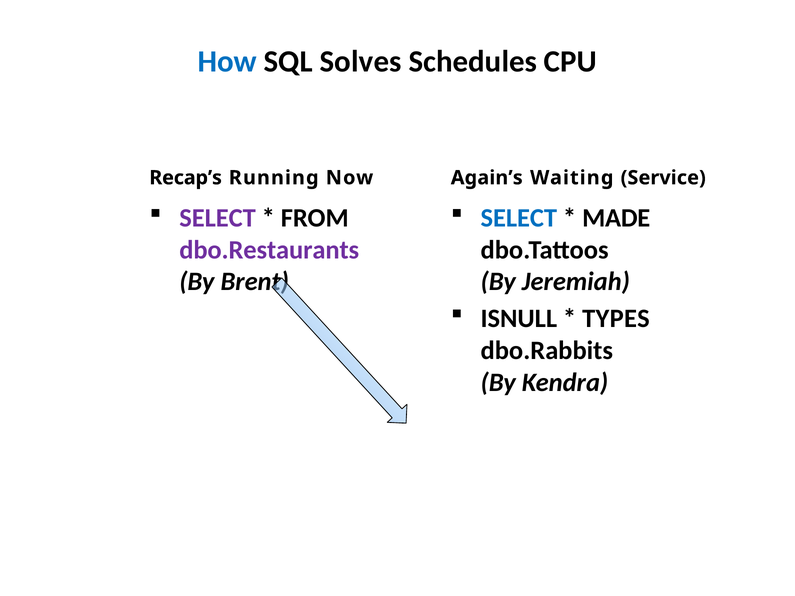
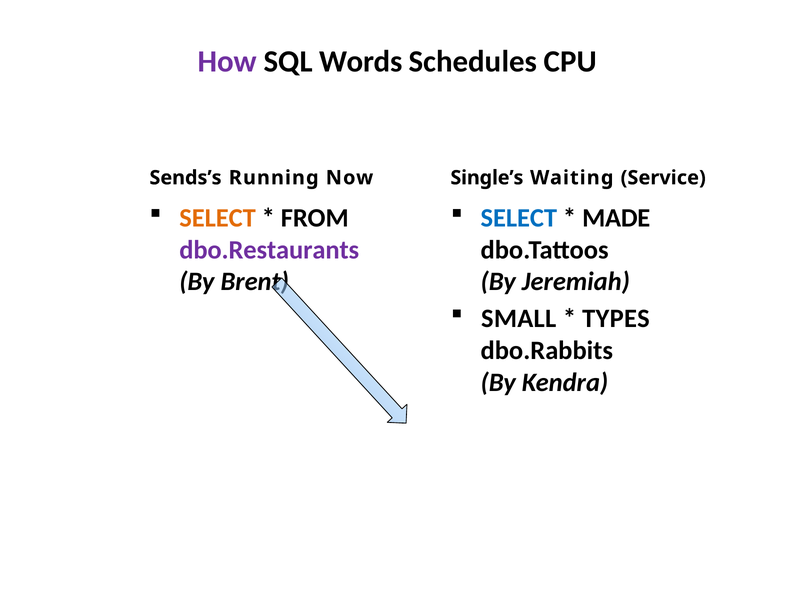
How colour: blue -> purple (227, 62)
Solves: Solves -> Words (361, 62)
Recap’s: Recap’s -> Sends’s (186, 178)
Again’s: Again’s -> Single’s (487, 178)
SELECT colour: purple -> orange (218, 218)
ISNULL: ISNULL -> SMALL (519, 319)
